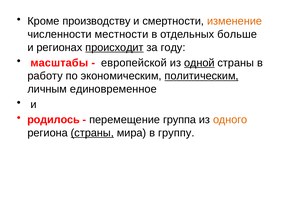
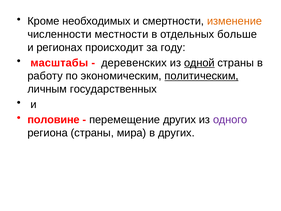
производству: производству -> необходимых (96, 21)
происходит underline: present -> none (114, 47)
европейской: европейской -> деревенских (134, 63)
единовременное: единовременное -> государственных (113, 89)
родилось: родилось -> половине (54, 120)
перемещение группа: группа -> других (179, 120)
одного colour: orange -> purple (230, 120)
страны underline: present -> none (92, 133)
в группу: группу -> других (176, 133)
